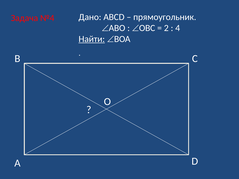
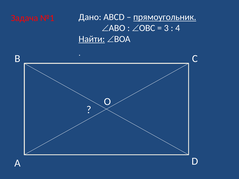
№4: №4 -> №1 (47, 18)
прямоугольник underline: none -> present (165, 17)
2: 2 -> 3 (166, 28)
